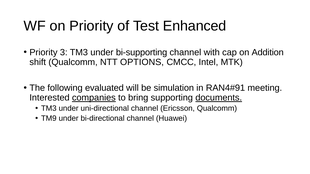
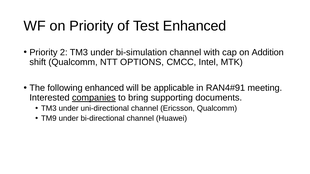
3: 3 -> 2 (64, 52)
bi-supporting: bi-supporting -> bi-simulation (142, 52)
following evaluated: evaluated -> enhanced (104, 88)
simulation: simulation -> applicable (174, 88)
documents underline: present -> none (219, 98)
